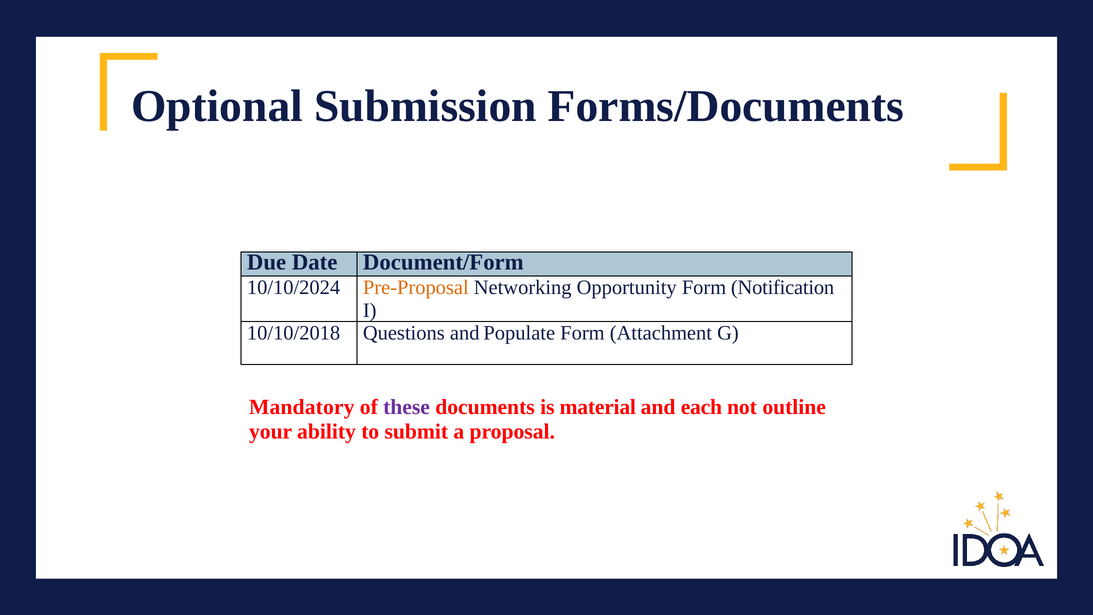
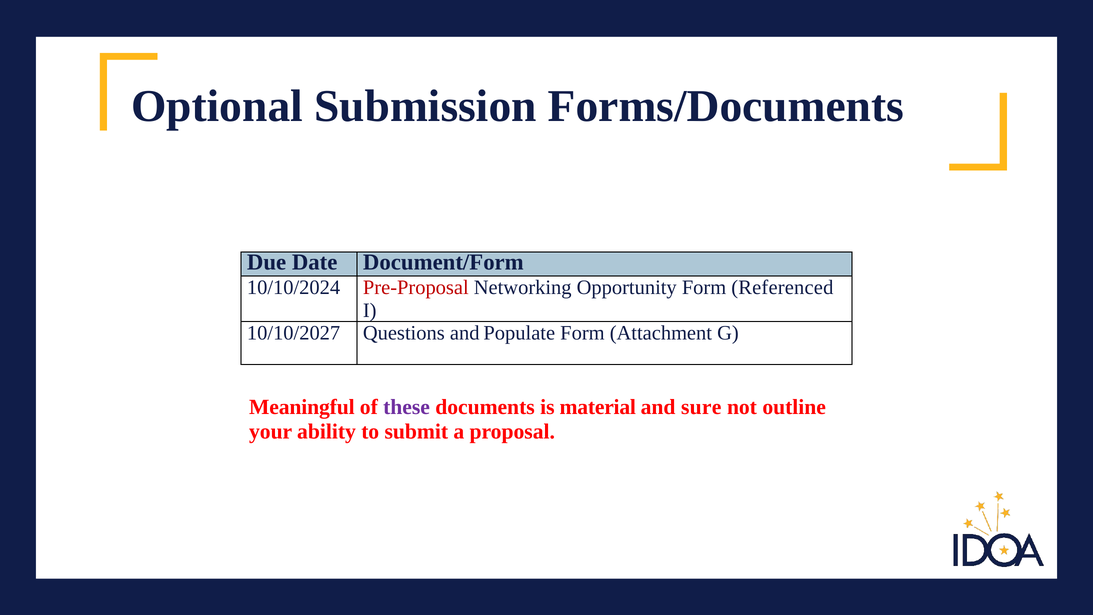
Pre-Proposal colour: orange -> red (416, 288)
Notification: Notification -> Referenced (782, 288)
10/10/2018: 10/10/2018 -> 10/10/2027 (294, 333)
Mandatory: Mandatory -> Meaningful (302, 407)
each: each -> sure (701, 407)
